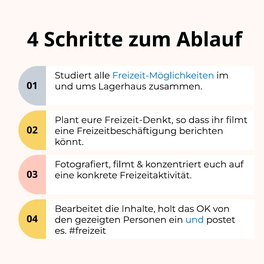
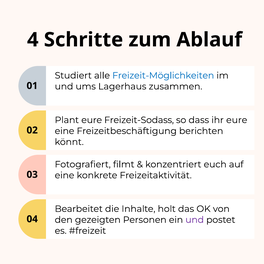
Freizeit-Denkt: Freizeit-Denkt -> Freizeit-Sodass (139, 120)
ihr filmt: filmt -> eure (237, 120)
und colour: blue -> purple (195, 220)
